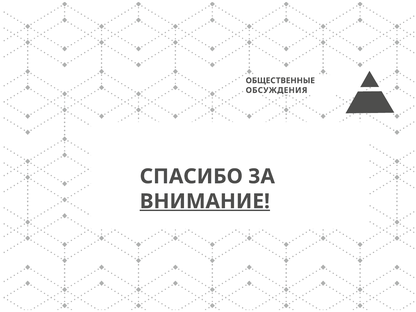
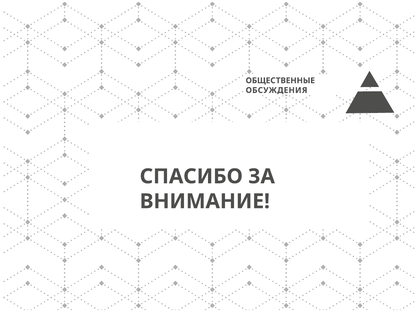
ВНИМАНИЕ underline: present -> none (205, 201)
